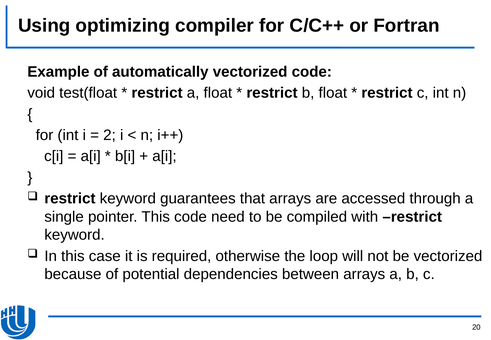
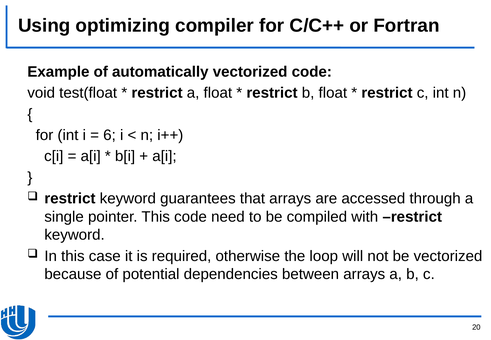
2: 2 -> 6 (109, 135)
